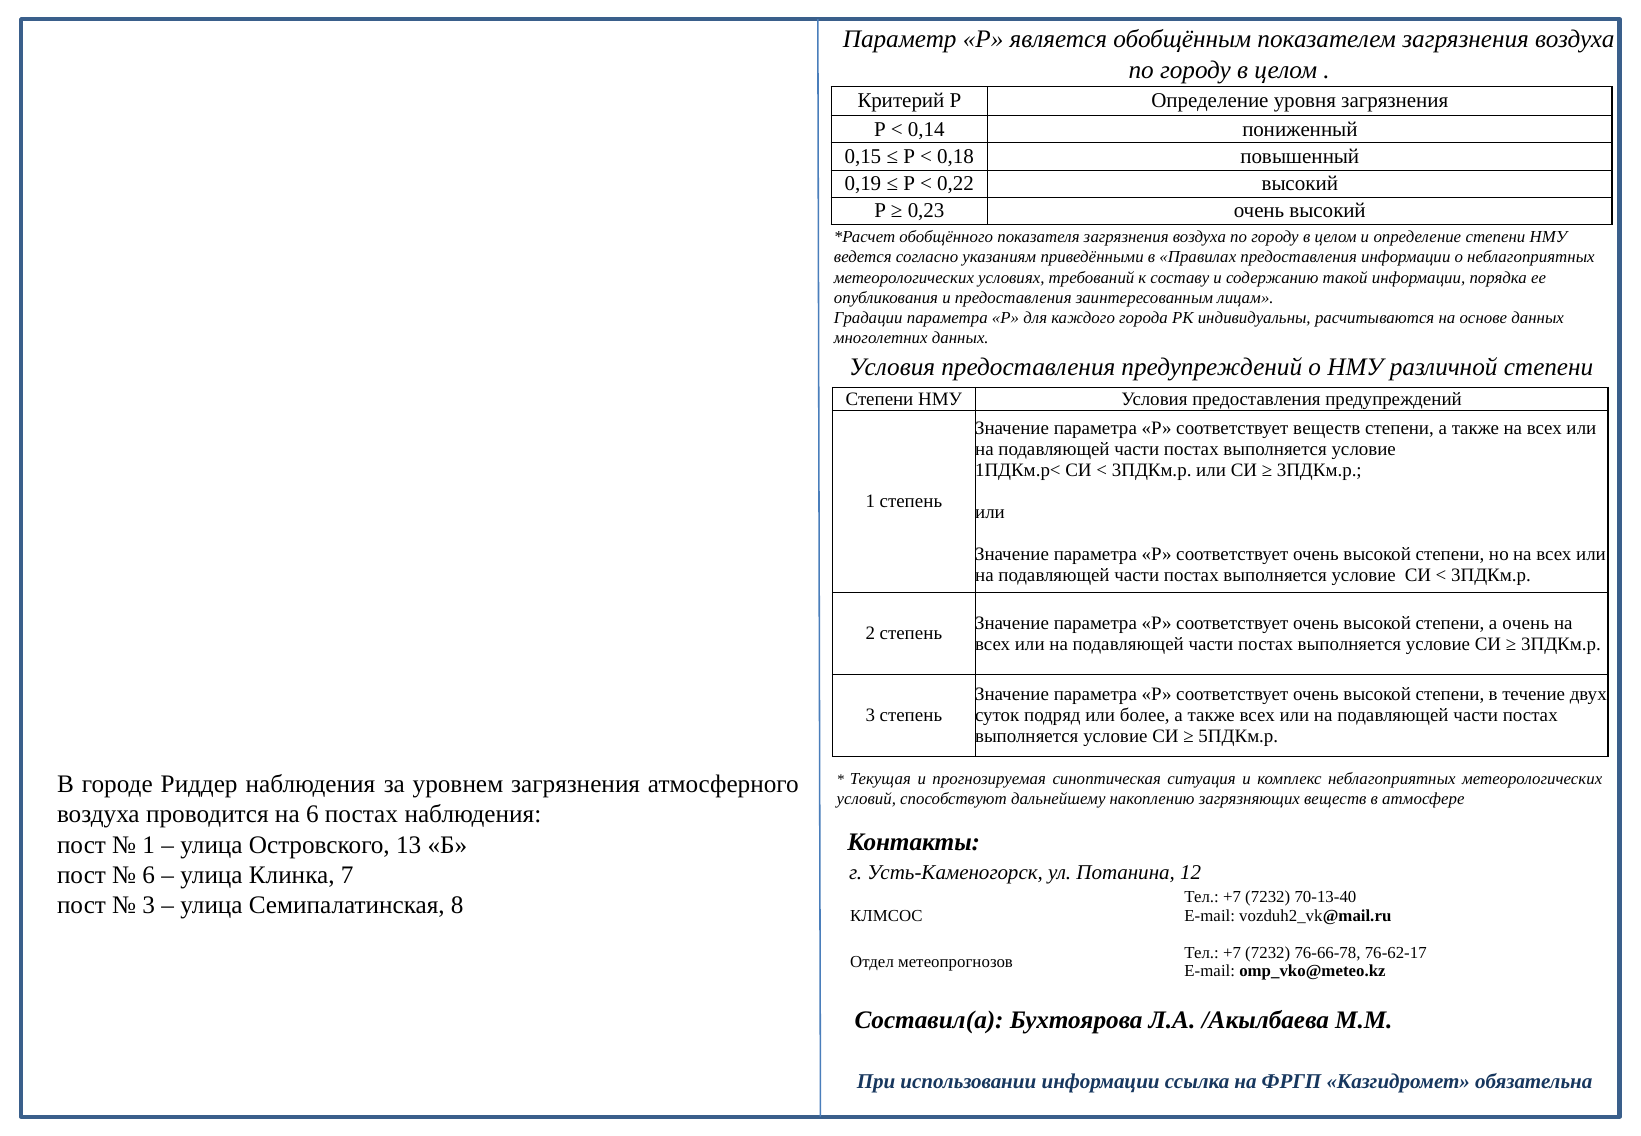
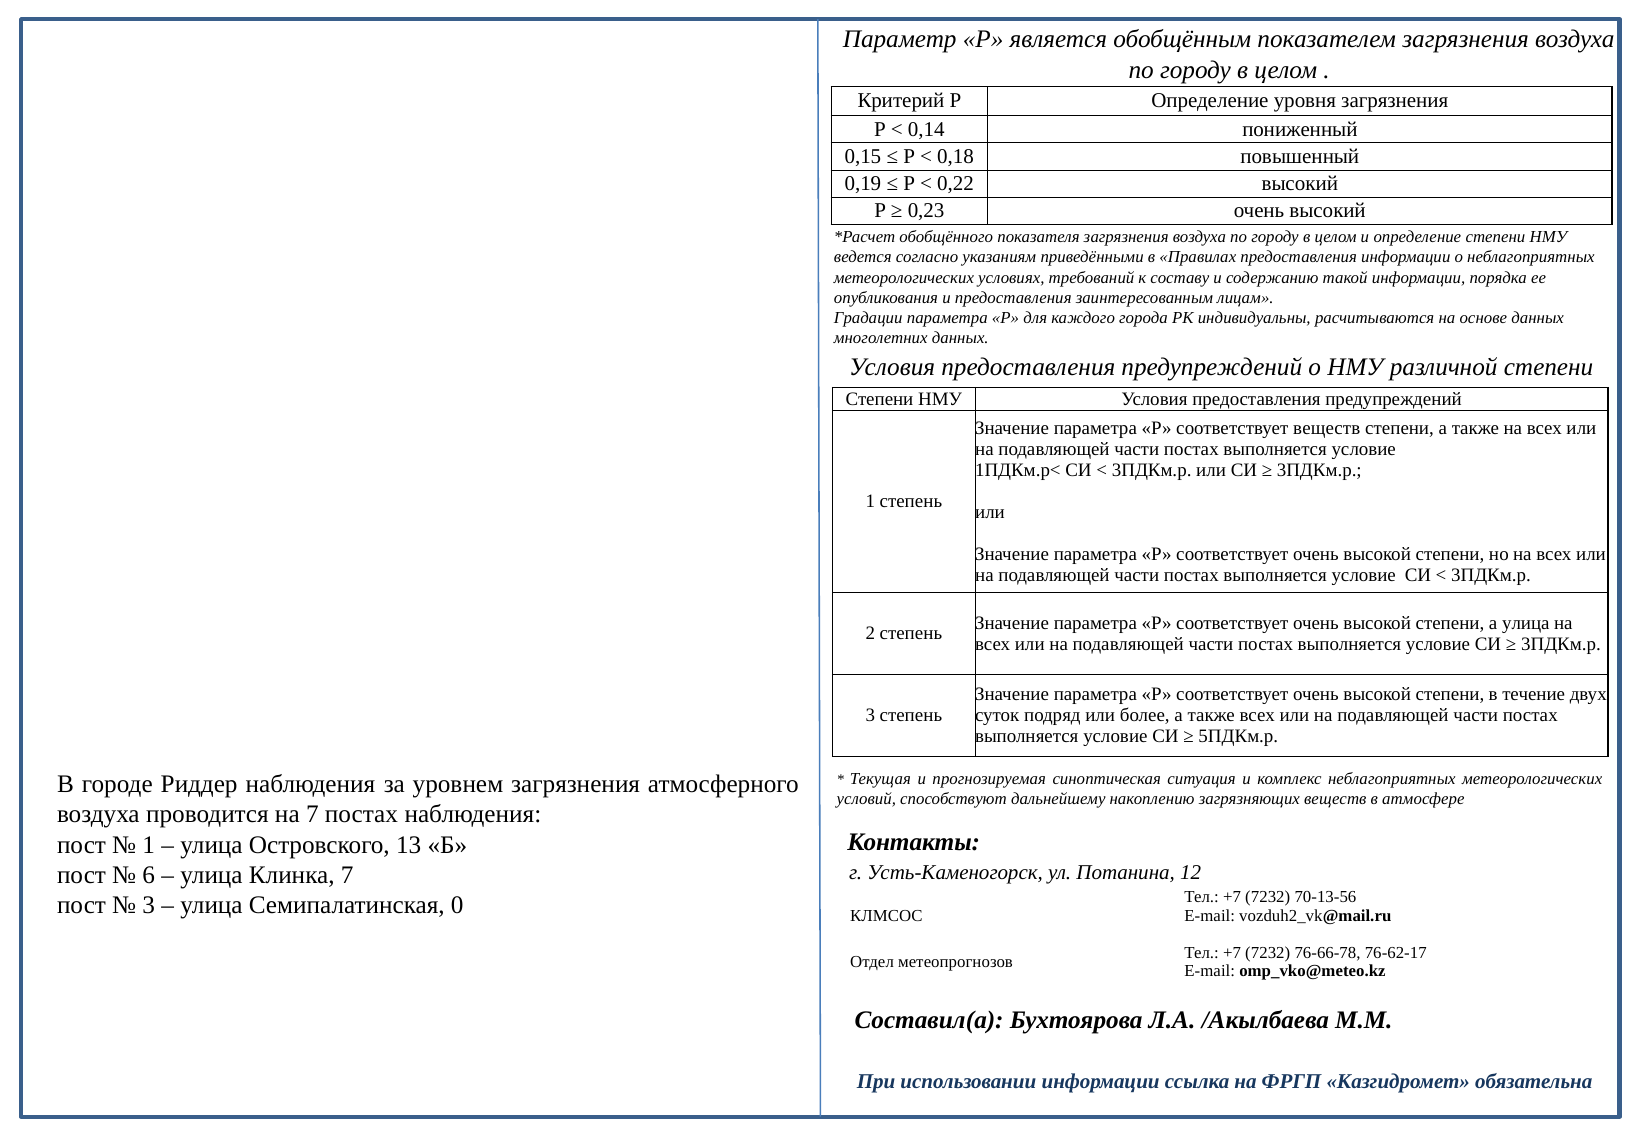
а очень: очень -> улица (1526, 623)
на 6: 6 -> 7 (312, 815)
70-13-40: 70-13-40 -> 70-13-56 (1325, 897)
8: 8 -> 0 (457, 905)
